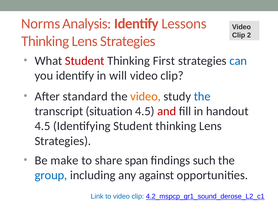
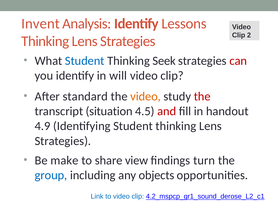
Norms: Norms -> Invent (41, 23)
Student colour: red -> blue (85, 61)
First: First -> Seek (164, 61)
can colour: blue -> red (238, 61)
the colour: blue -> red (202, 96)
4.5: 4.5 -> 4.9 (43, 126)
span: span -> view (137, 160)
such: such -> turn (204, 160)
against: against -> objects (157, 175)
